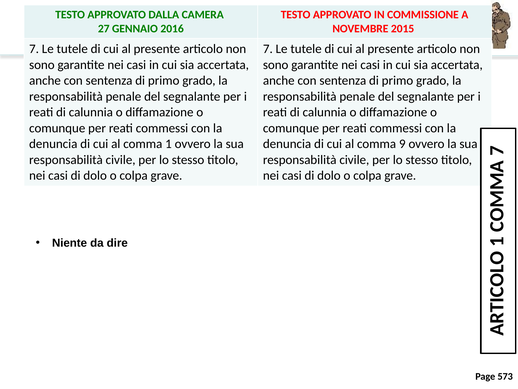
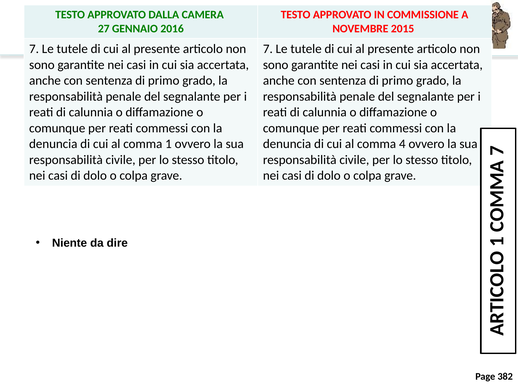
9: 9 -> 4 (402, 144)
573: 573 -> 382 (505, 376)
